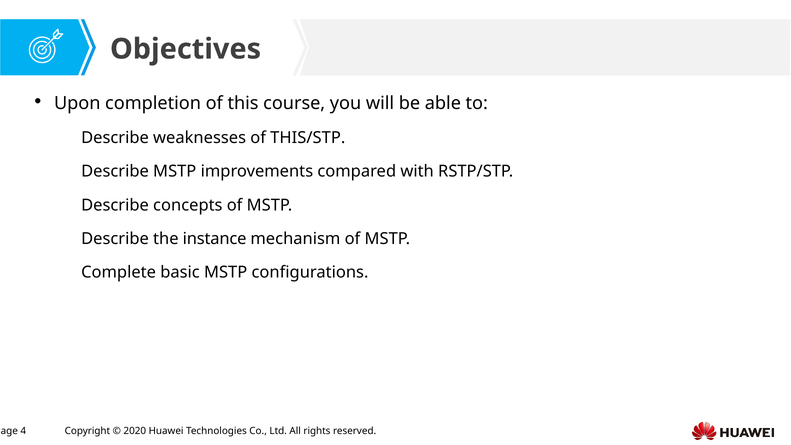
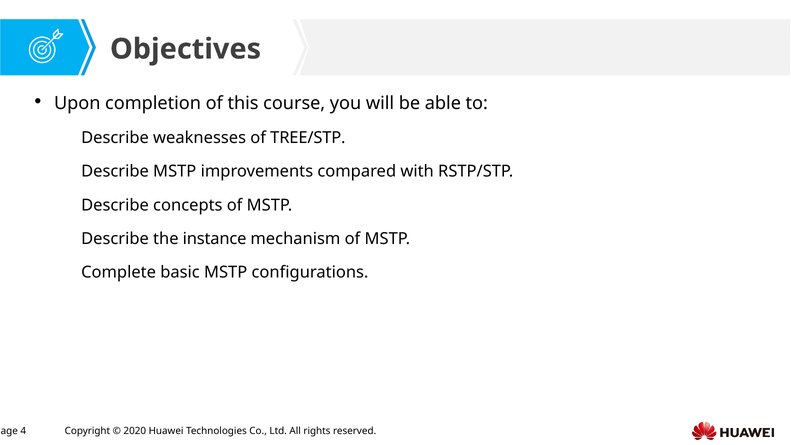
THIS/STP: THIS/STP -> TREE/STP (308, 138)
